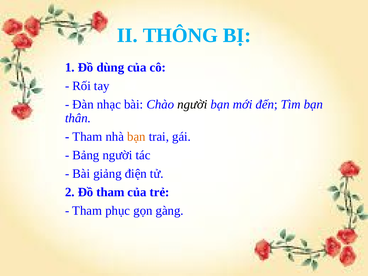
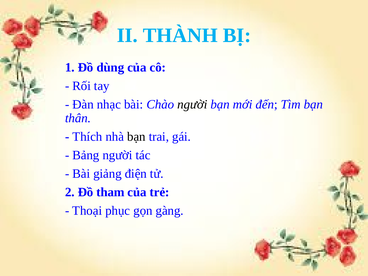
THÔNG: THÔNG -> THÀNH (180, 35)
Tham: Tham -> Thích (87, 137)
bạn colour: orange -> black (136, 137)
Tham: Tham -> Thoại (87, 211)
